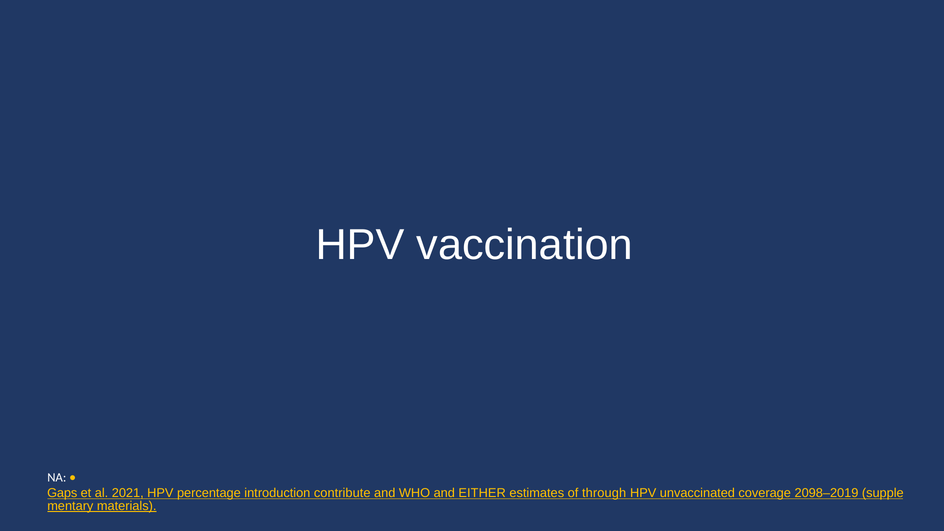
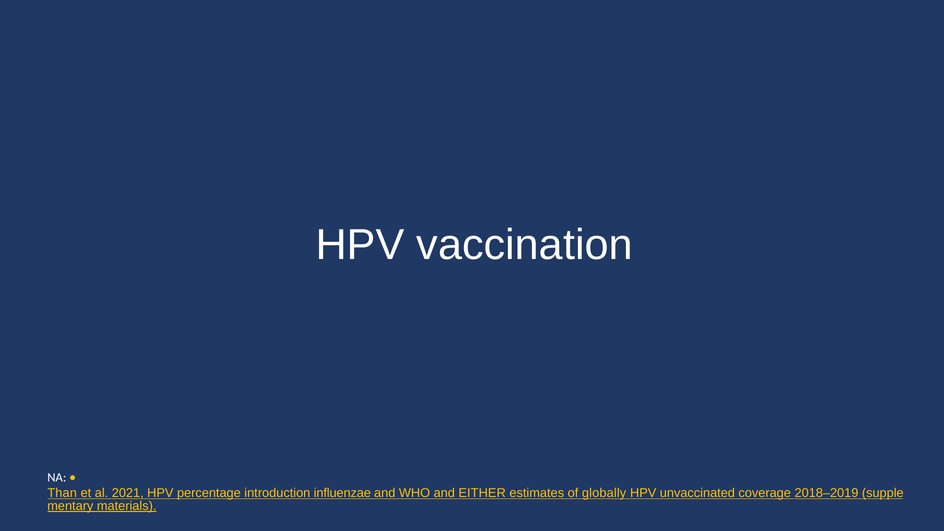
Gaps: Gaps -> Than (62, 493)
contribute: contribute -> influenzae (342, 493)
through: through -> globally (604, 493)
2098–2019: 2098–2019 -> 2018–2019 (826, 493)
